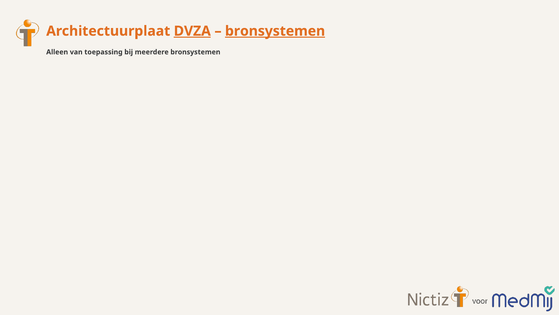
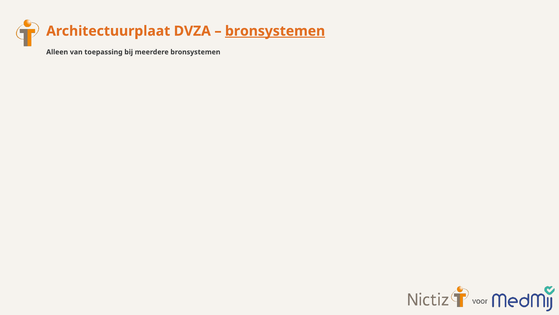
DVZA underline: present -> none (192, 31)
